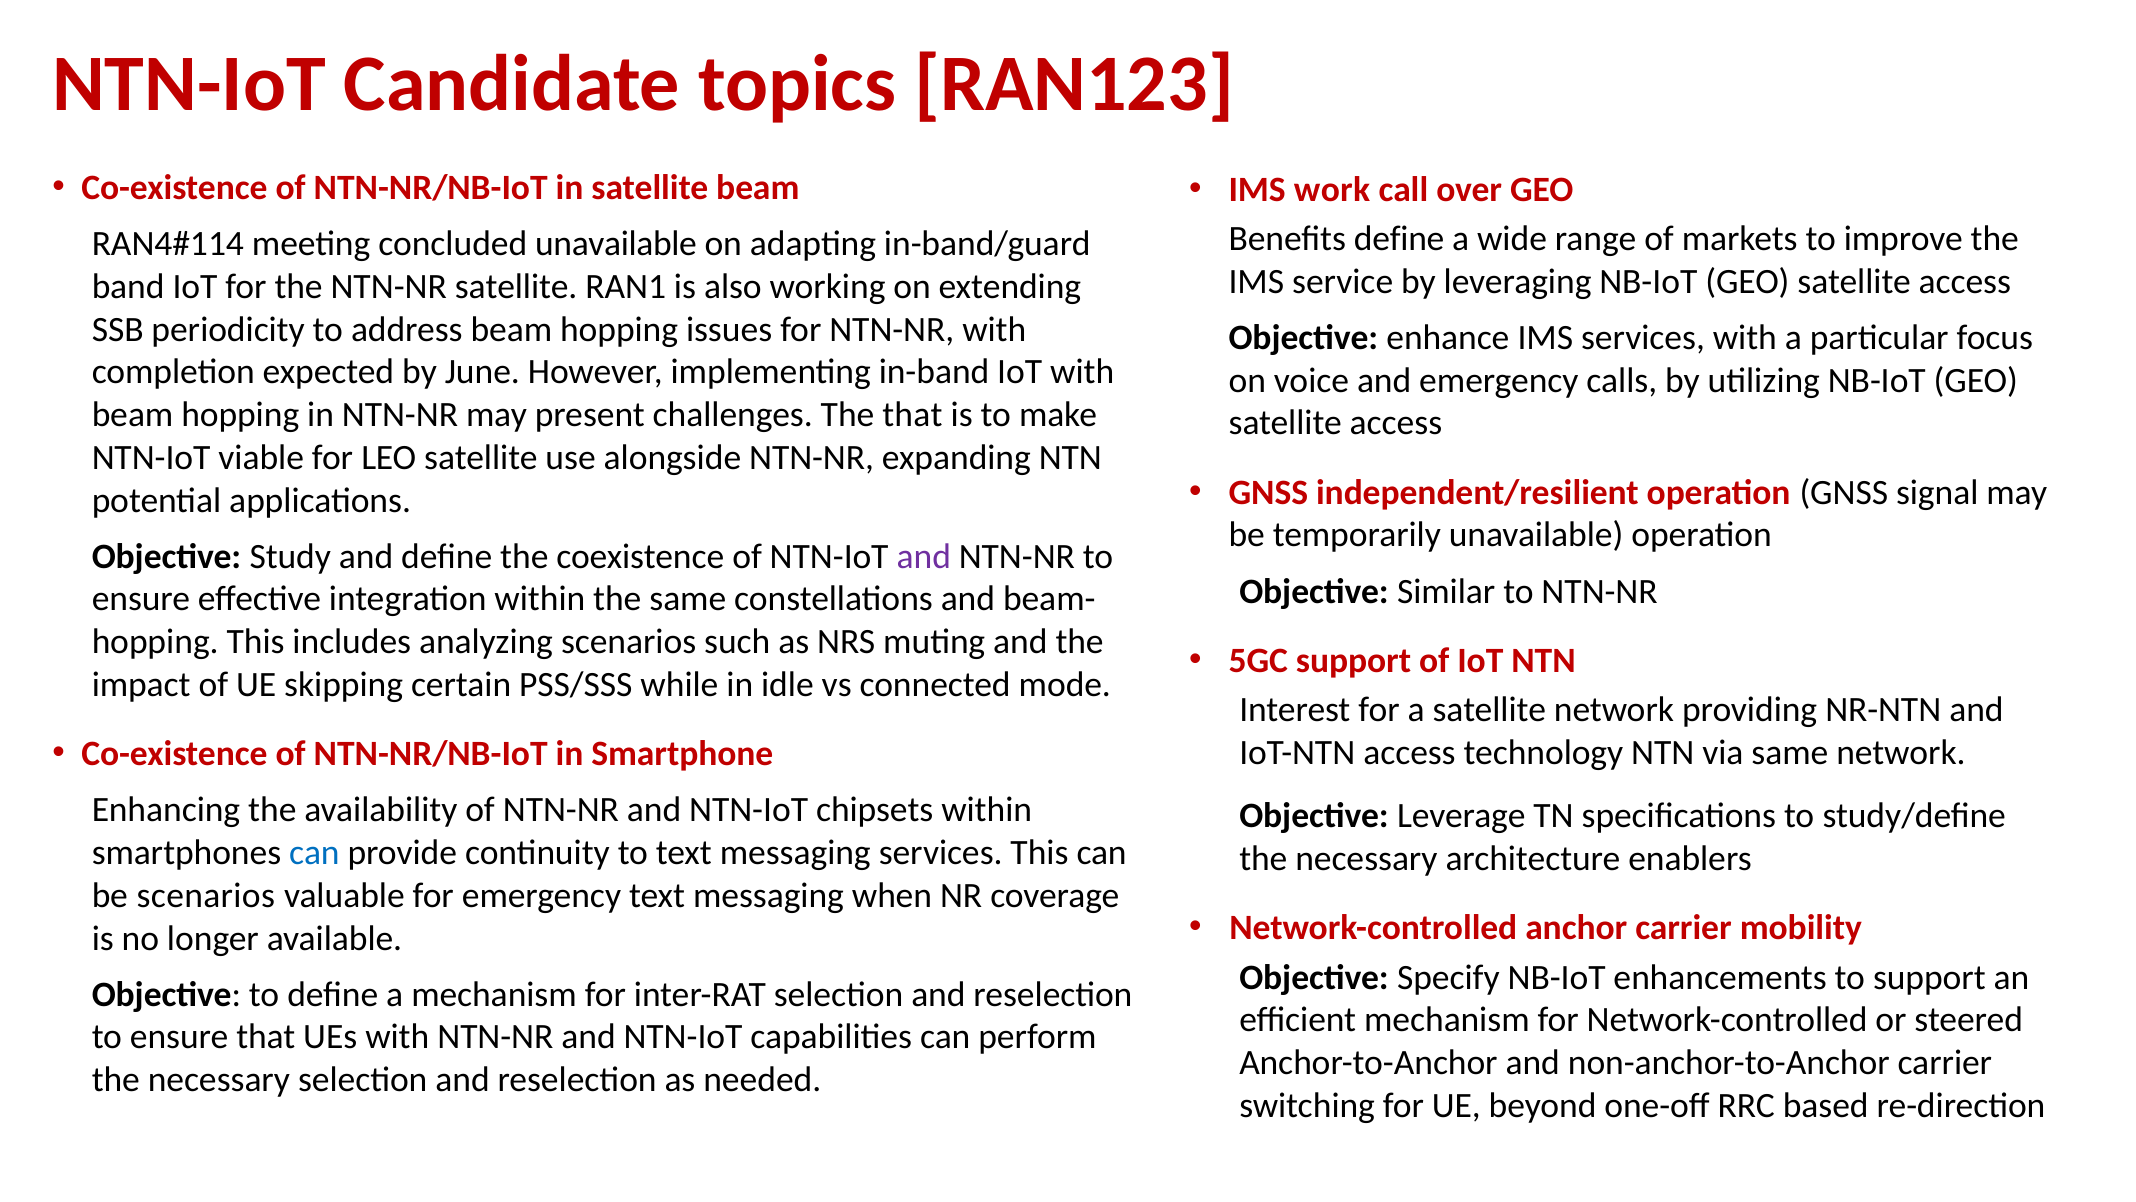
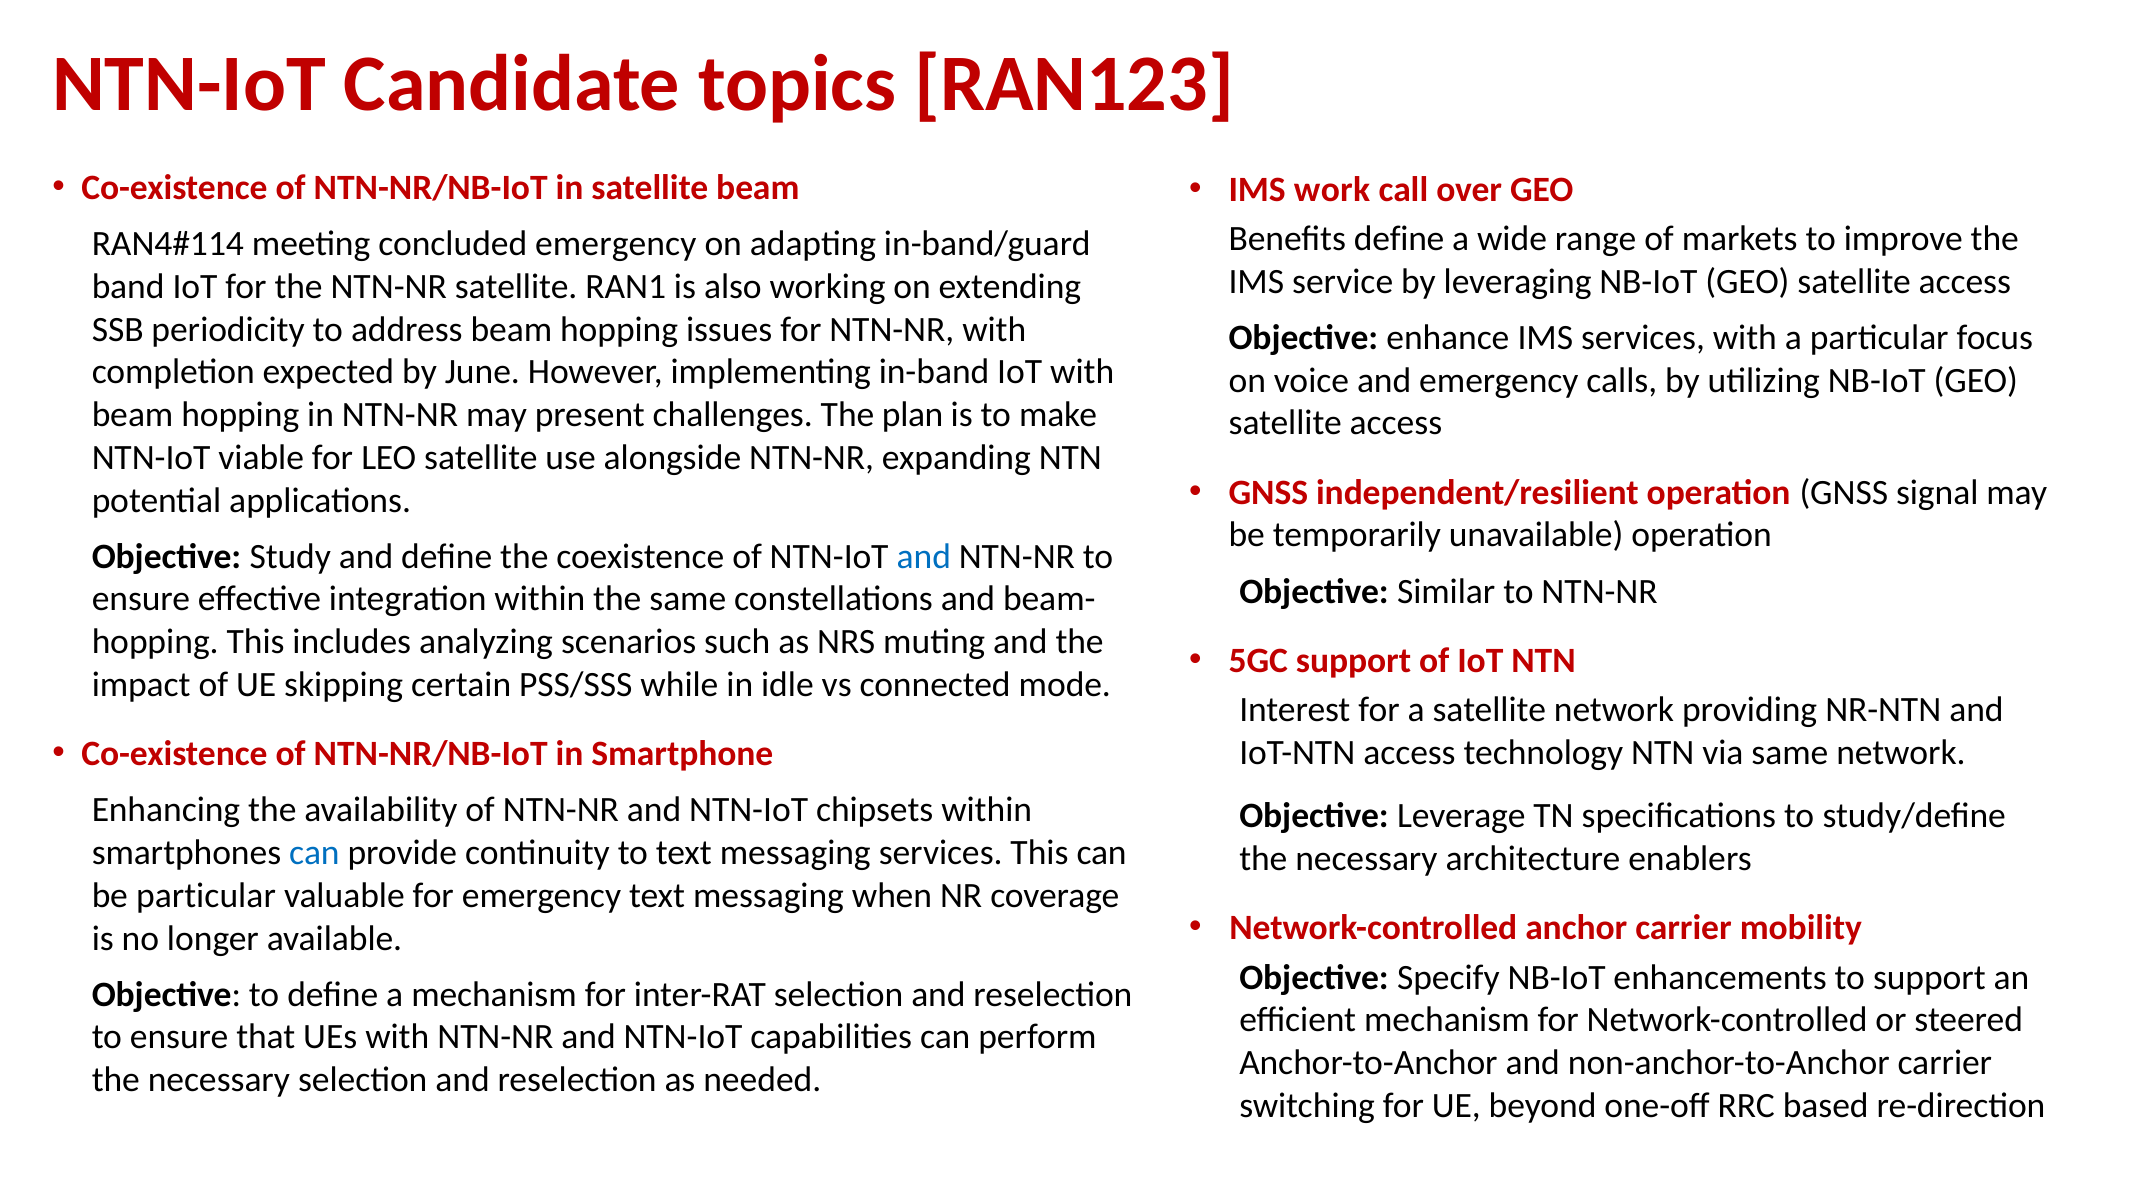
concluded unavailable: unavailable -> emergency (616, 244)
The that: that -> plan (913, 415)
and colour: purple -> blue (924, 556)
be scenarios: scenarios -> particular (206, 895)
